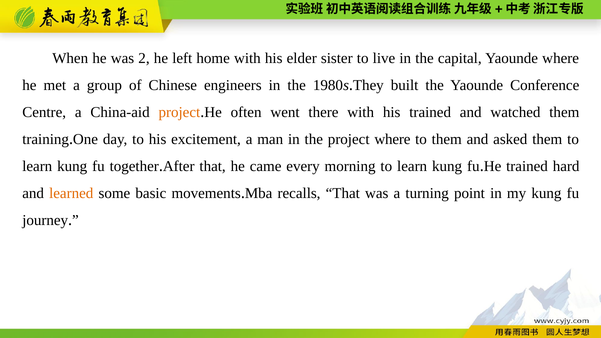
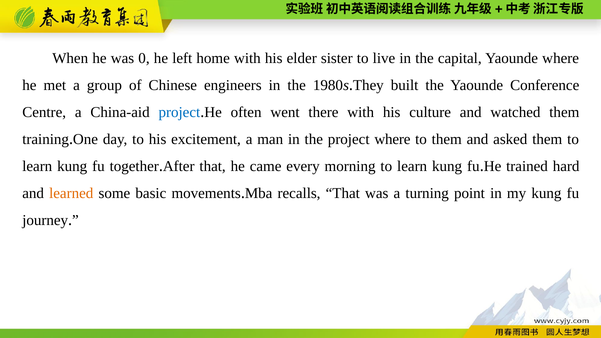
2: 2 -> 0 (144, 58)
project colour: orange -> blue (179, 112)
his trained: trained -> culture (430, 112)
